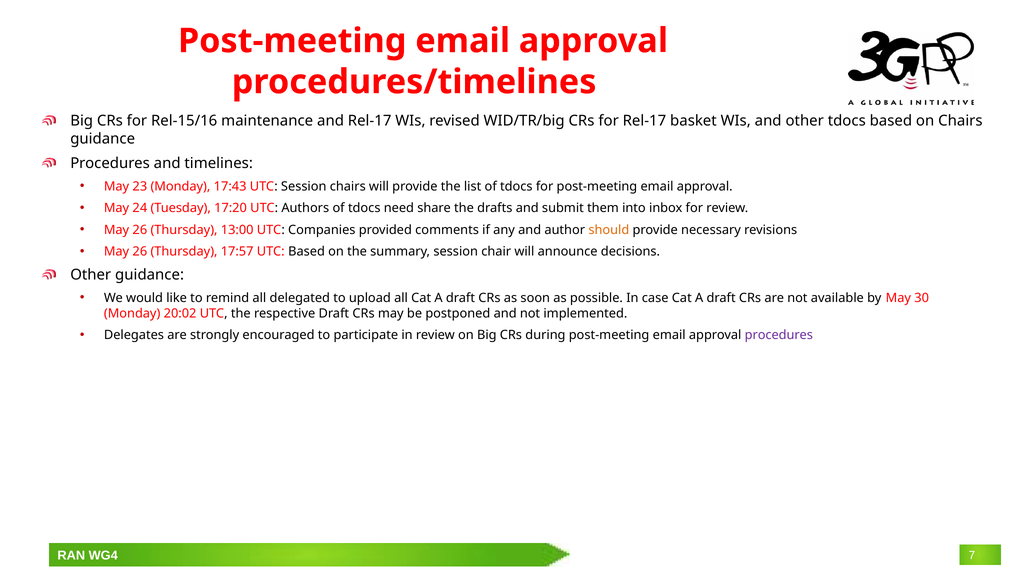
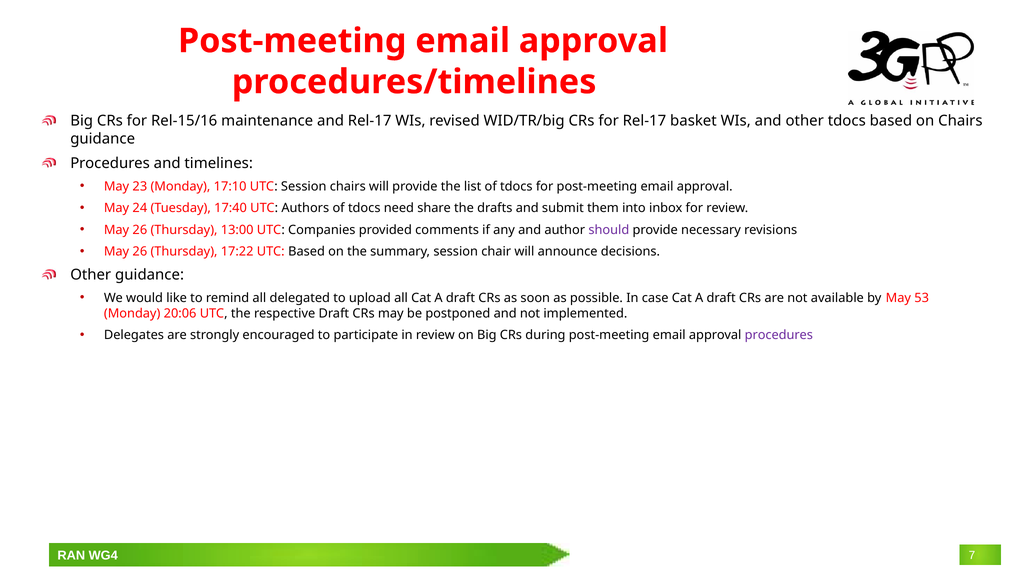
17:43: 17:43 -> 17:10 (230, 186)
17:20: 17:20 -> 17:40 (231, 208)
should colour: orange -> purple (609, 230)
17:57: 17:57 -> 17:22 (237, 252)
30: 30 -> 53 (922, 298)
20:02: 20:02 -> 20:06 (180, 313)
